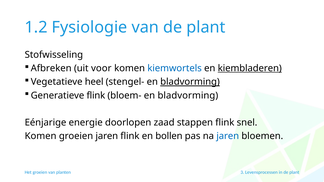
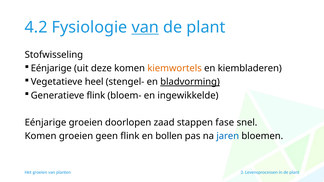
1.2: 1.2 -> 4.2 (36, 27)
van underline: none -> present (145, 27)
Afbreken: Afbreken -> Eénjarige (51, 68)
voor: voor -> deze (101, 68)
kiemwortels colour: blue -> orange (175, 68)
kiembladeren underline: present -> none (250, 68)
bloem- en bladvorming: bladvorming -> ingewikkelde (188, 96)
Eénjarige energie: energie -> groeien (86, 123)
stappen flink: flink -> fase (225, 123)
groeien jaren: jaren -> geen (107, 136)
